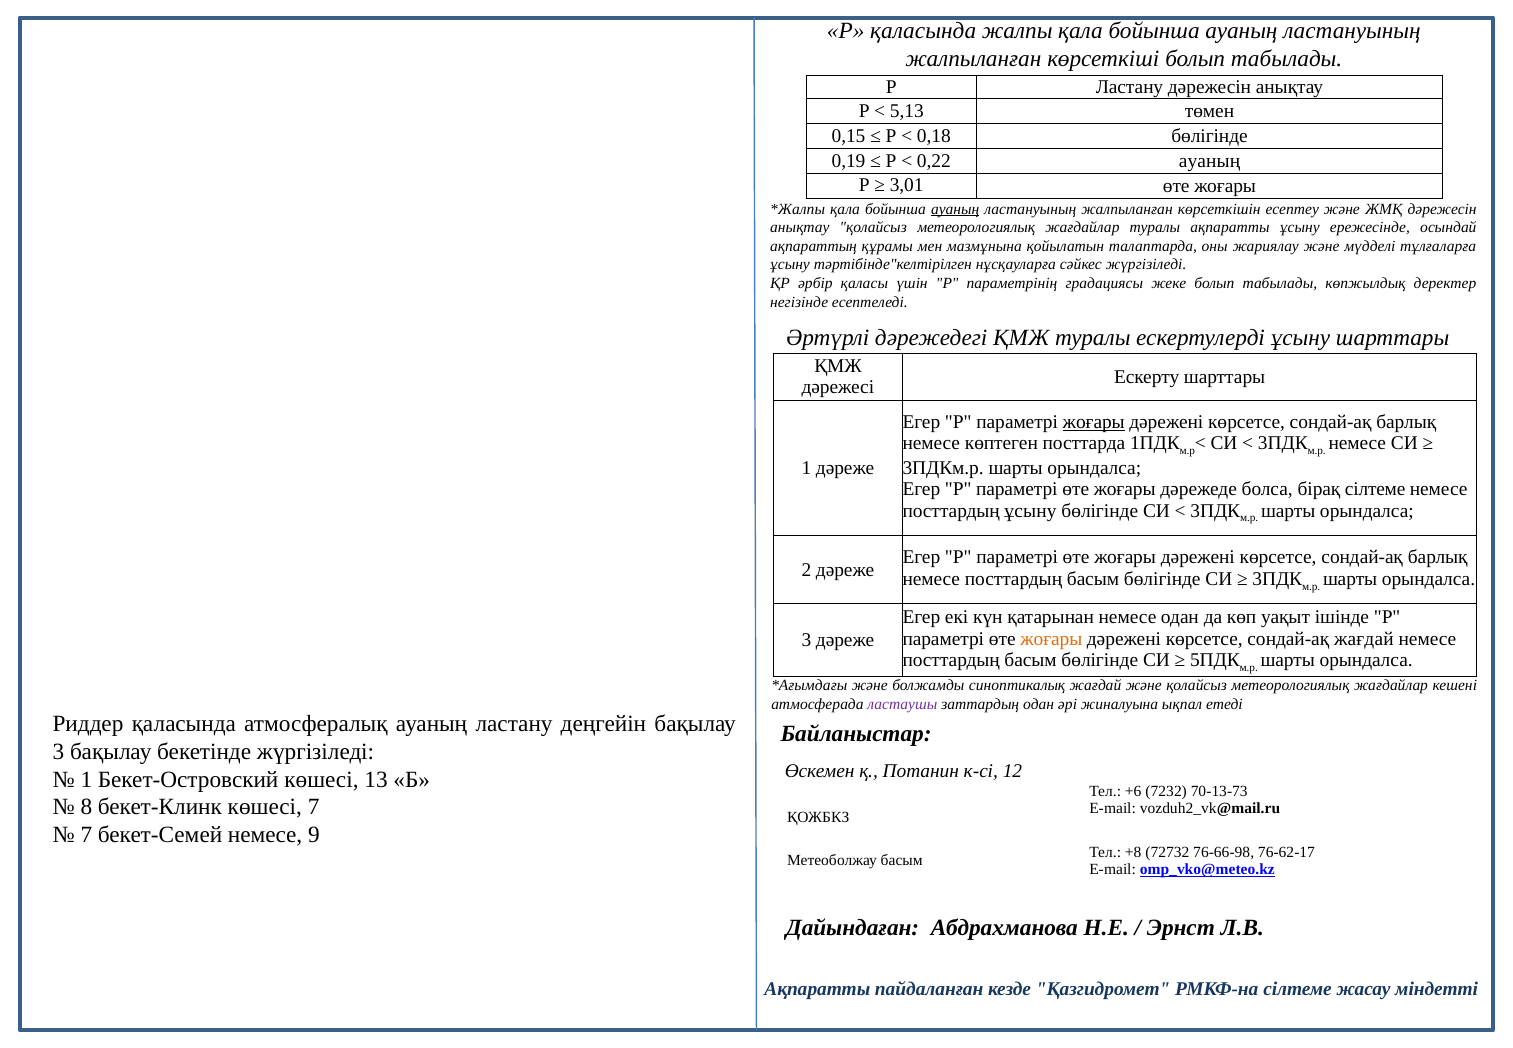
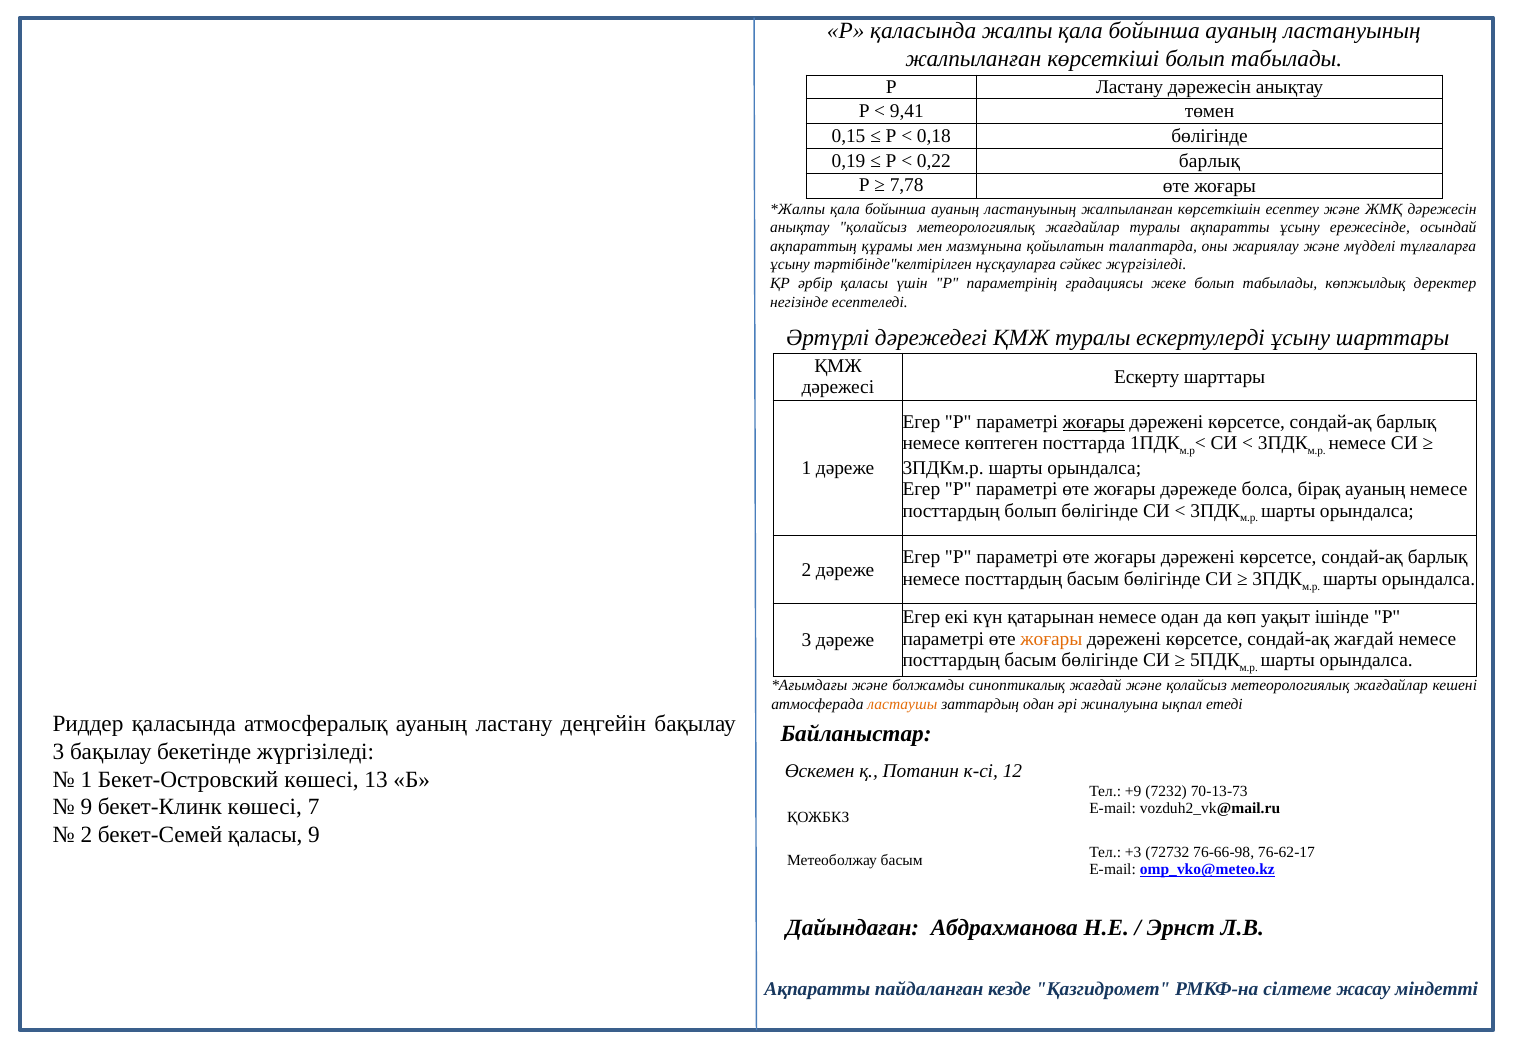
5,13: 5,13 -> 9,41 (907, 111)
0,22 ауаның: ауаның -> барлық (1209, 161)
3,01: 3,01 -> 7,78 (907, 185)
ауаның underline: present -> none (955, 209)
бірақ сілтеме: сілтеме -> ауаның (1375, 489)
посттардың ұсыну: ұсыну -> болып (1031, 510)
ластаушы colour: purple -> orange (902, 704)
+6: +6 -> +9 (1133, 791)
8: 8 -> 9 (86, 807)
7: 7 -> 2 (86, 835)
бекет-Семей немесе: немесе -> қаласы (265, 835)
+8: +8 -> +3 (1133, 852)
